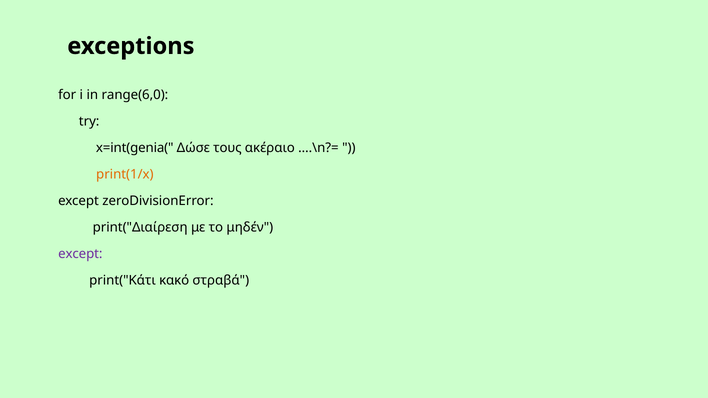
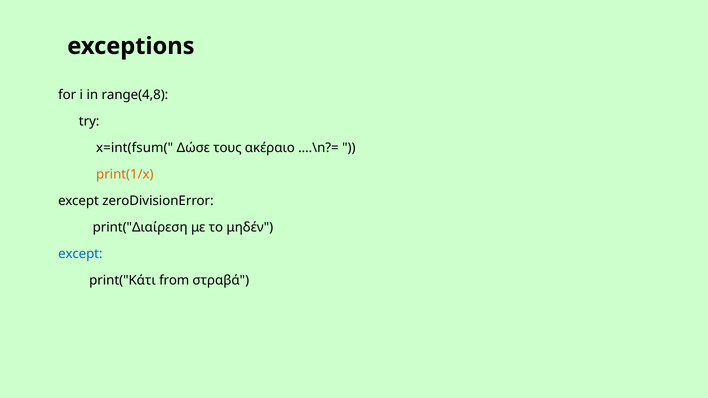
range(6,0: range(6,0 -> range(4,8 (135, 95)
x=int(genia(: x=int(genia( -> x=int(fsum( (135, 148)
except colour: purple -> blue (80, 254)
κακό: κακό -> from (174, 281)
